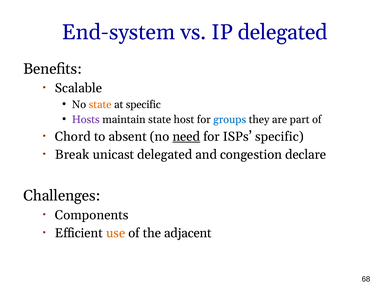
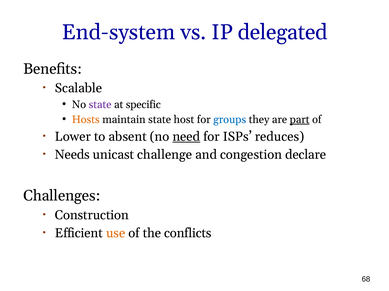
state colour: orange -> purple (100, 105)
Hosts colour: purple -> orange (86, 120)
part underline: none -> present (300, 120)
Chord: Chord -> Lower (73, 137)
ISPs specific: specific -> reduces (279, 137)
Break: Break -> Needs (72, 155)
unicast delegated: delegated -> challenge (165, 155)
Components: Components -> Construction (92, 216)
adjacent: adjacent -> conflicts (188, 234)
